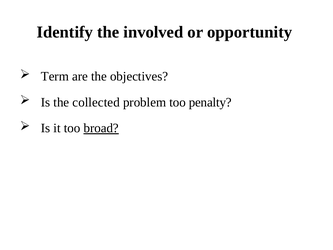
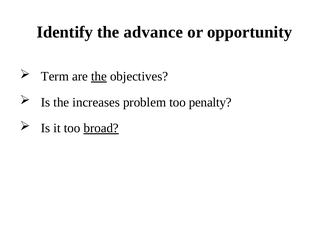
involved: involved -> advance (153, 32)
the underline: none -> present (99, 76)
collected: collected -> increases (96, 102)
